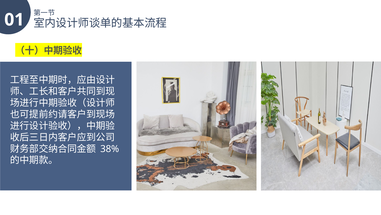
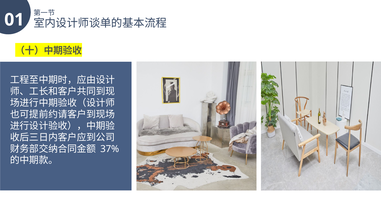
38%: 38% -> 37% (110, 148)
